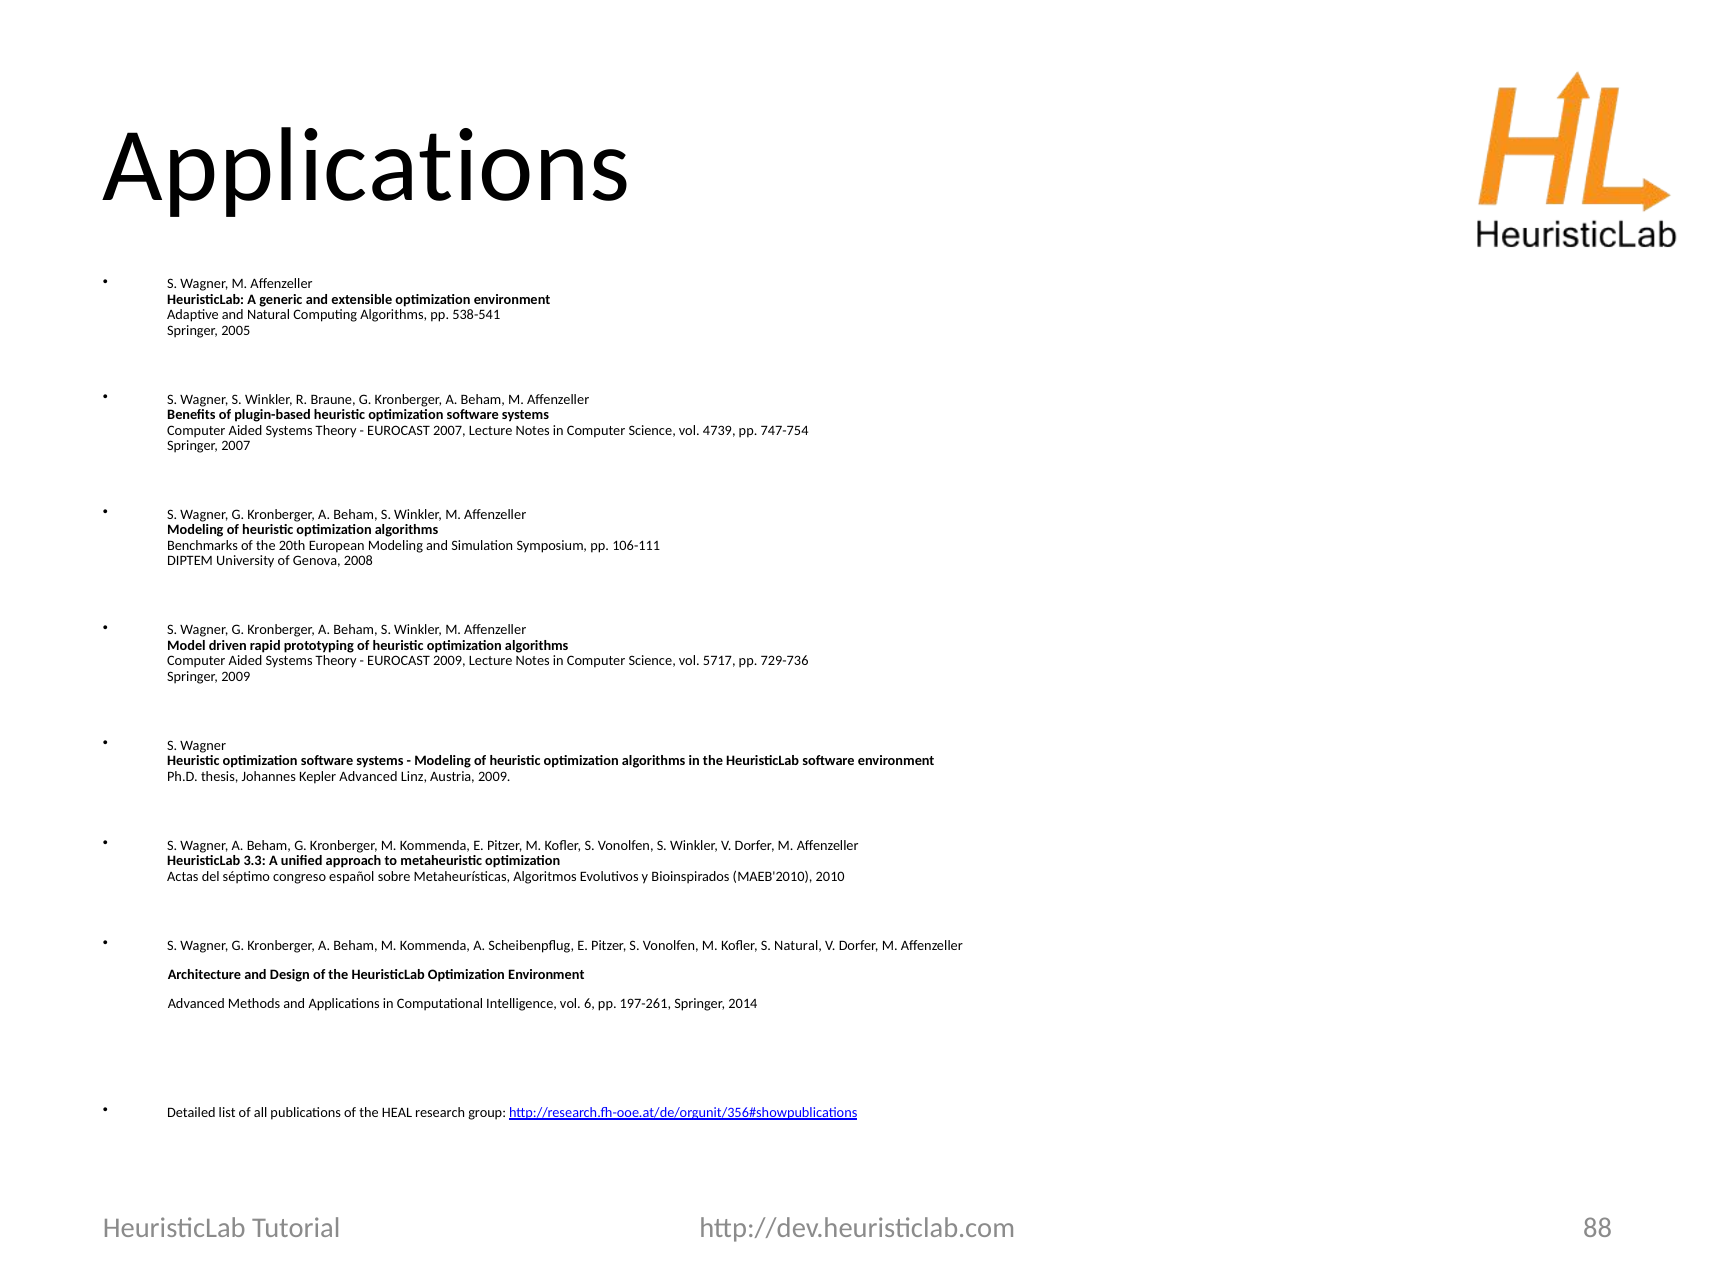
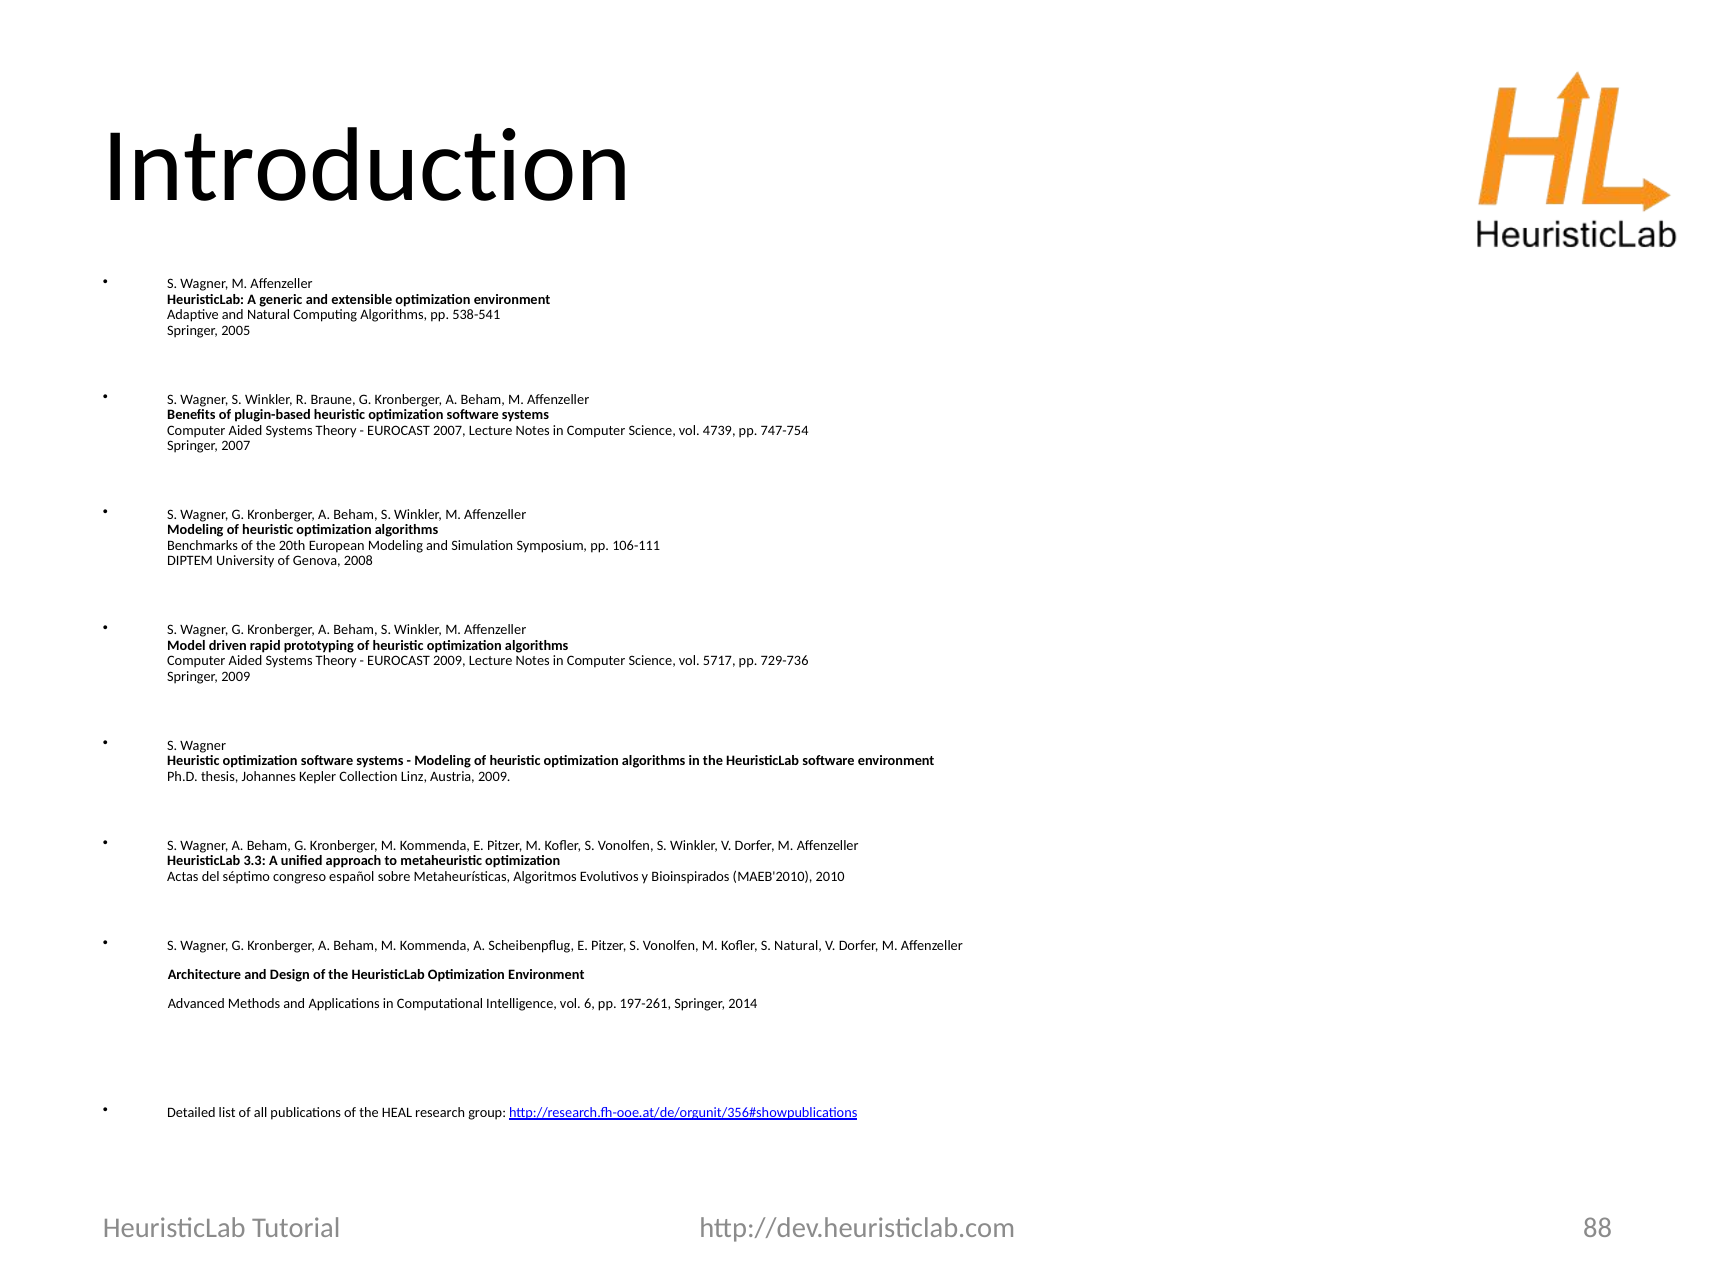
Applications: Applications -> Introduction (367, 166)
Kepler Advanced: Advanced -> Collection (369, 777)
